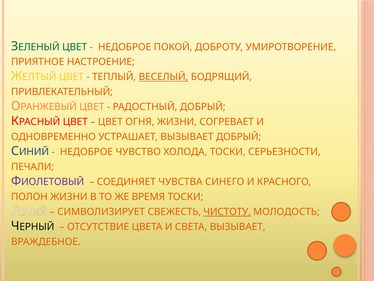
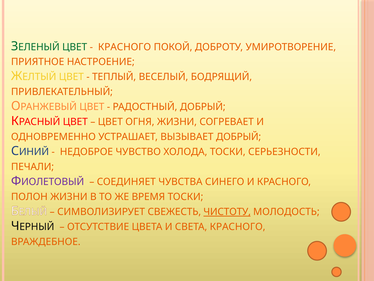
НЕДОБРОЕ: НЕДОБРОЕ -> КРАСНОГО (125, 47)
ВЕСЕЛЫЙ underline: present -> none (163, 77)
СВЕТА ВЫЗЫВАЕТ: ВЫЗЫВАЕТ -> КРАСНОГО (238, 226)
